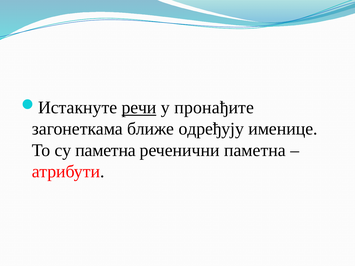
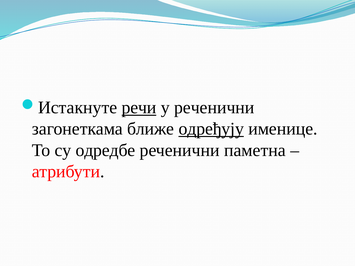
у пронађите: пронађите -> реченични (214, 108)
одређују underline: none -> present (211, 129)
су паметна: паметна -> одредбе (105, 150)
